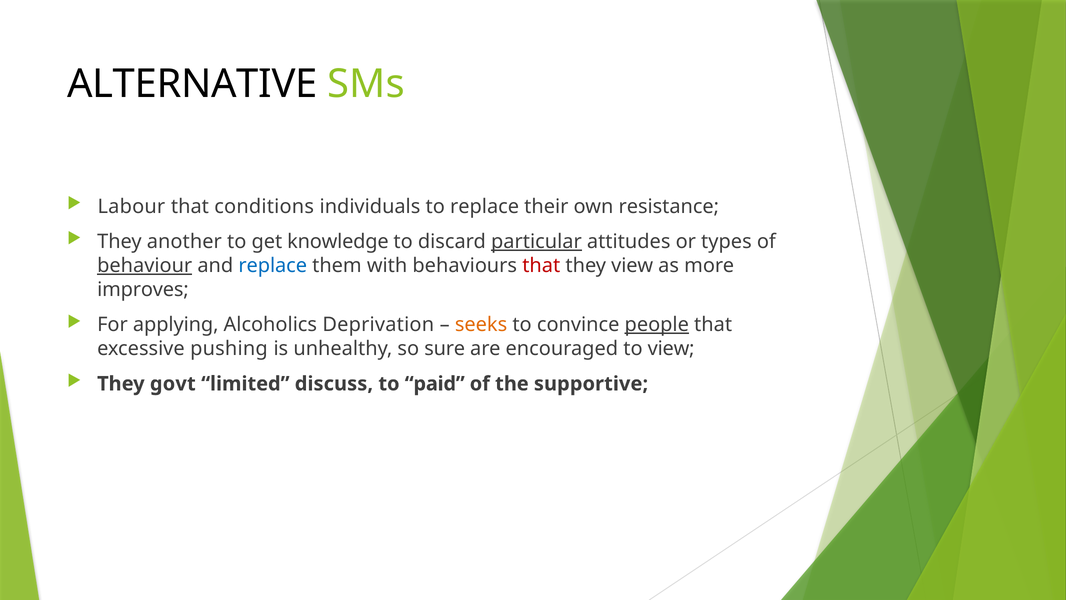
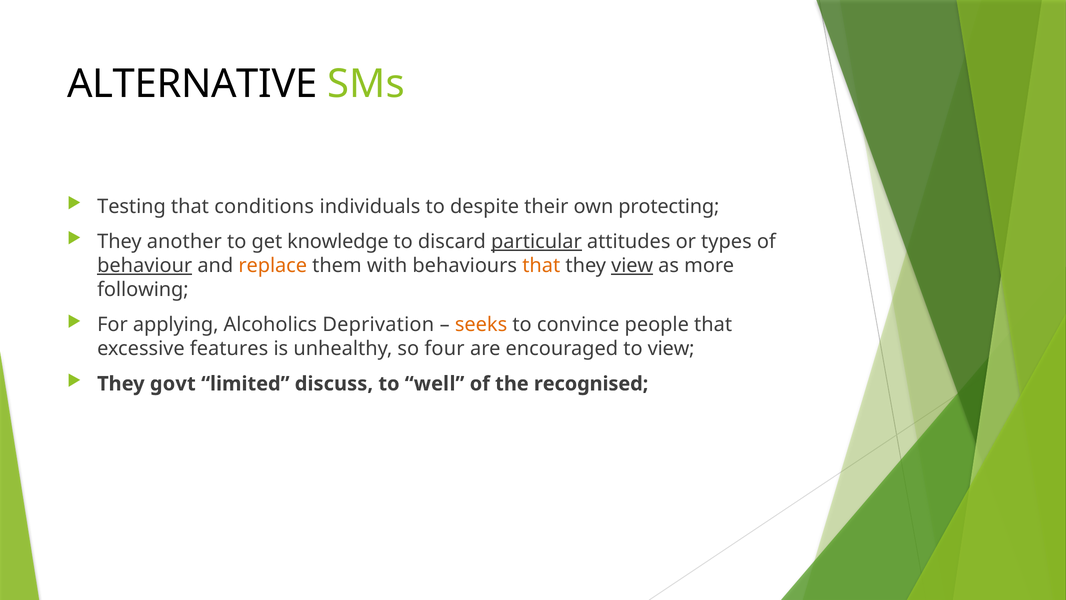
Labour: Labour -> Testing (132, 206)
to replace: replace -> despite (485, 206)
resistance: resistance -> protecting (669, 206)
replace colour: blue -> orange (273, 265)
that colour: red -> orange (541, 265)
view underline: none -> present (632, 265)
improves: improves -> following (143, 289)
people underline: present -> none (657, 324)
pushing: pushing -> features (229, 348)
sure: sure -> four (444, 348)
paid: paid -> well (435, 384)
supportive: supportive -> recognised (591, 384)
